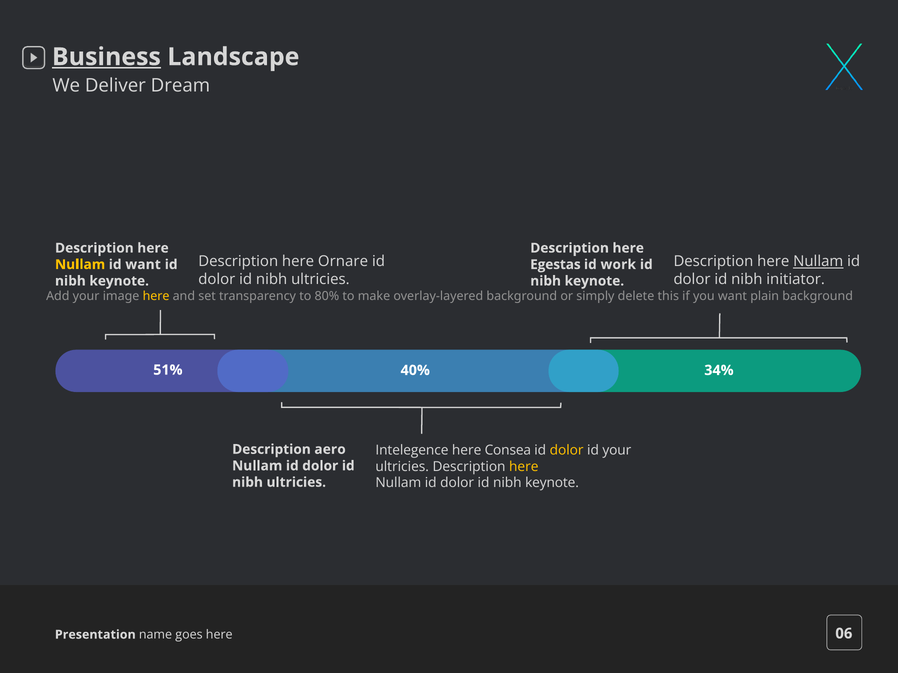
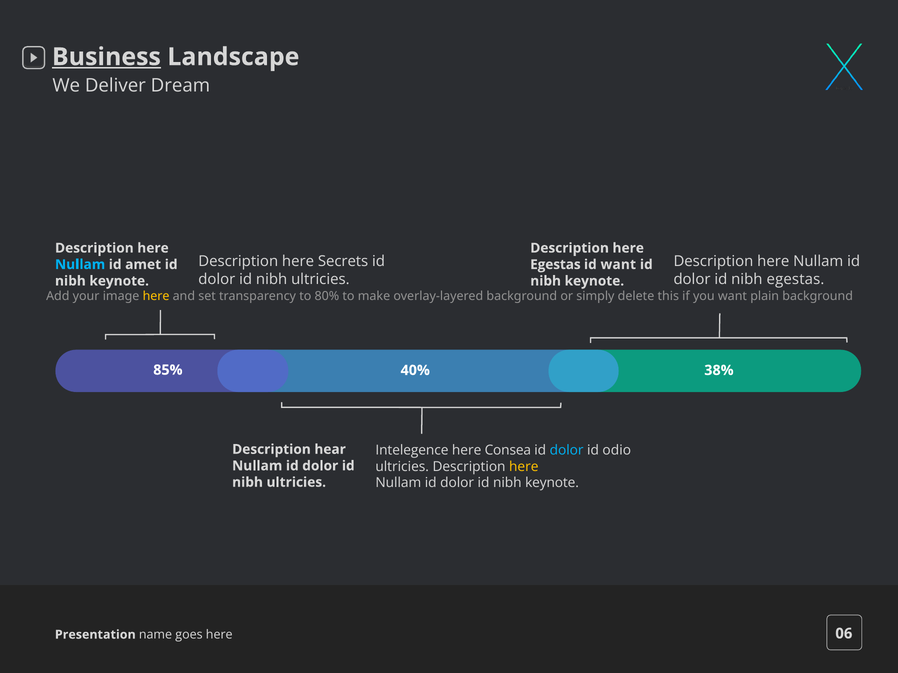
Ornare: Ornare -> Secrets (343, 262)
Nullam underline: present -> none (818, 262)
Nullam colour: yellow -> light blue (80, 265)
id want: want -> amet (143, 265)
id work: work -> want (618, 265)
nibh initiator: initiator -> egestas (796, 280)
51%: 51% -> 85% (168, 370)
34%: 34% -> 38% (719, 371)
aero: aero -> hear (330, 450)
dolor colour: yellow -> light blue (567, 450)
id your: your -> odio (617, 450)
